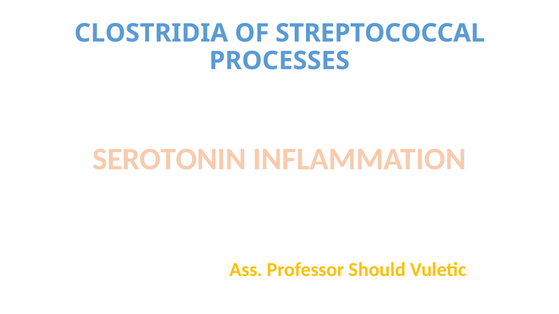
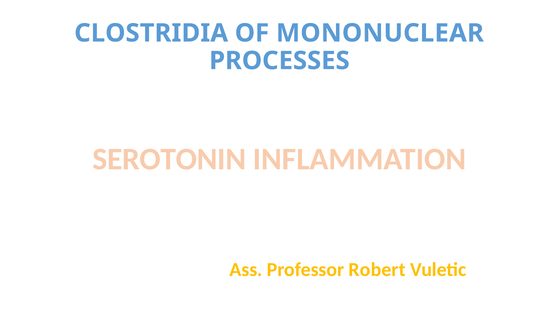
STREPTOCOCCAL: STREPTOCOCCAL -> MONONUCLEAR (380, 33)
Should: Should -> Robert (377, 270)
